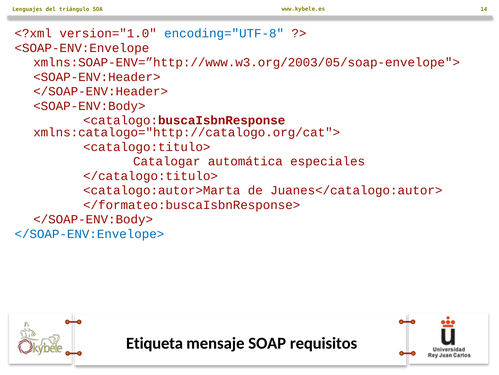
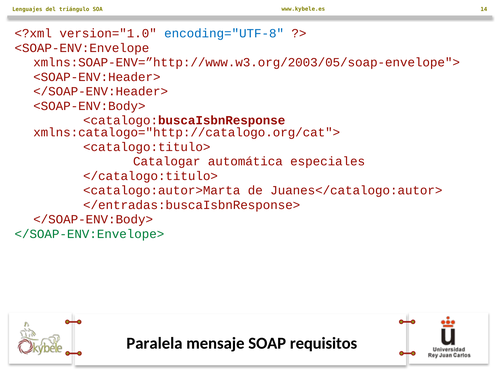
</formateo:buscaIsbnResponse>: </formateo:buscaIsbnResponse> -> </entradas:buscaIsbnResponse> (192, 205)
</SOAP-ENV:Envelope> colour: blue -> green (89, 234)
Etiqueta: Etiqueta -> Paralela (154, 343)
